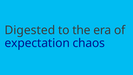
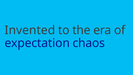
Digested: Digested -> Invented (30, 30)
